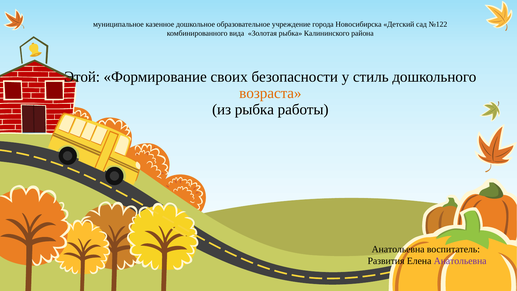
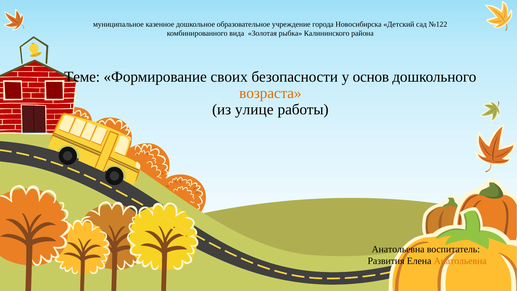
Этой: Этой -> Теме (82, 77)
стиль: стиль -> основ (371, 77)
из рыбка: рыбка -> улице (254, 109)
Анатольевна colour: purple -> orange (460, 261)
